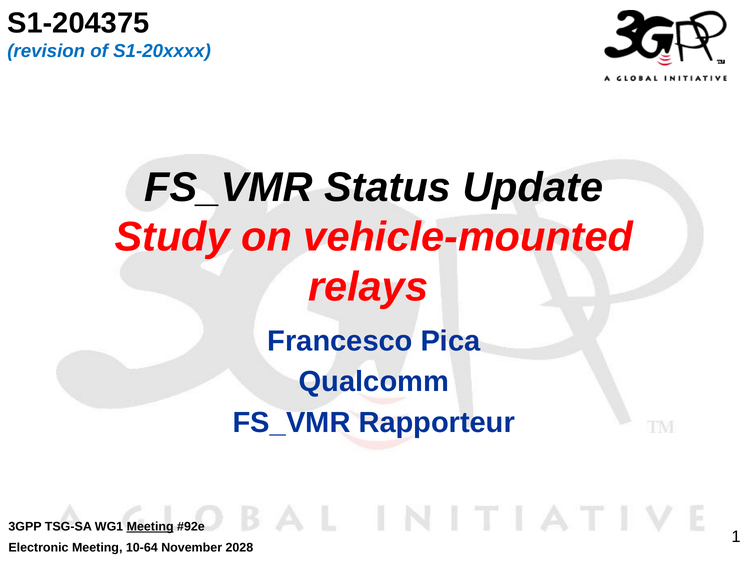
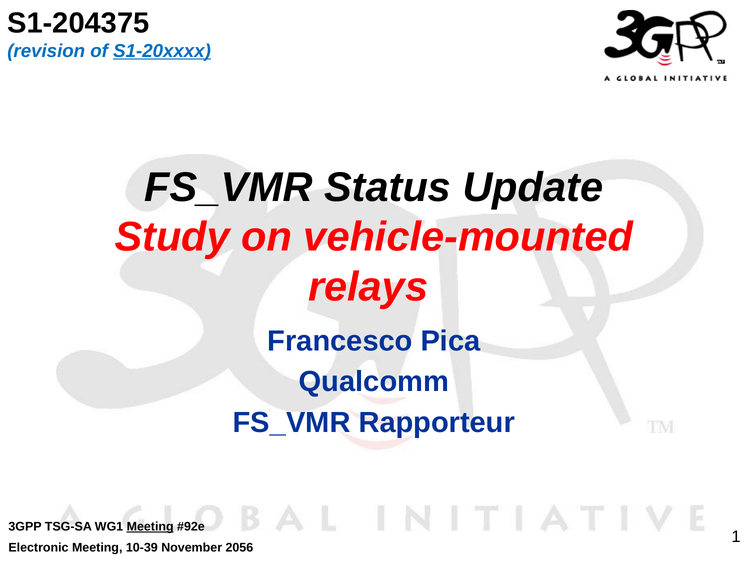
S1-20xxxx underline: none -> present (162, 51)
10-64: 10-64 -> 10-39 (142, 548)
2028: 2028 -> 2056 (239, 548)
